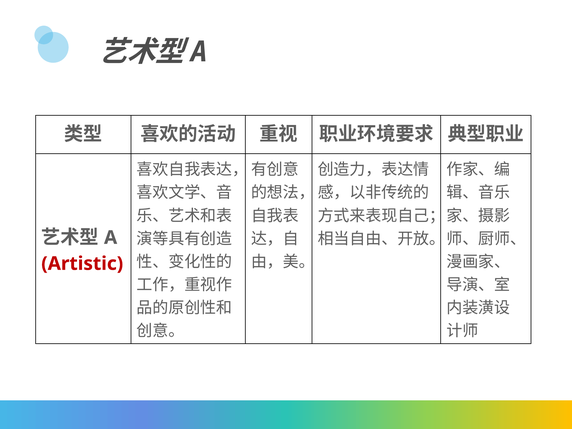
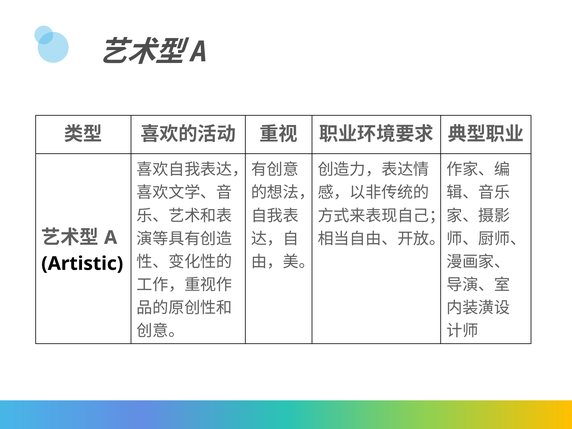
Artistic colour: red -> black (82, 264)
